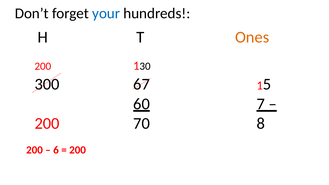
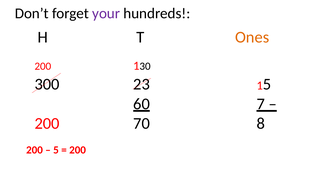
your colour: blue -> purple (106, 13)
67: 67 -> 23 (142, 84)
6: 6 -> 5 (56, 150)
